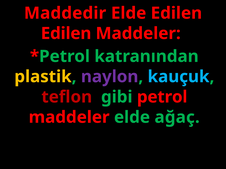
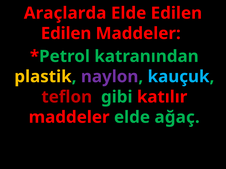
Maddedir: Maddedir -> Araçlarda (65, 13)
petrol: petrol -> katılır (162, 97)
